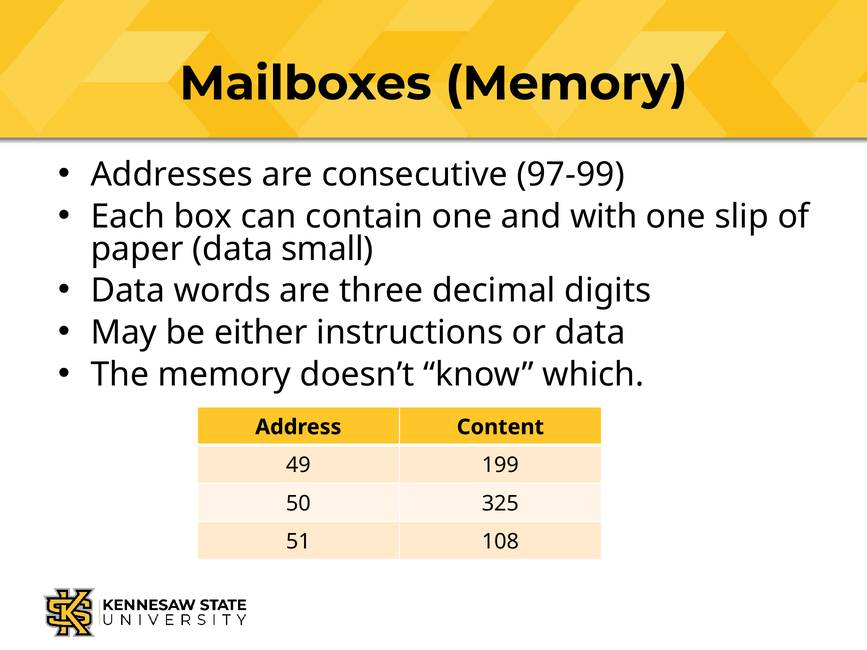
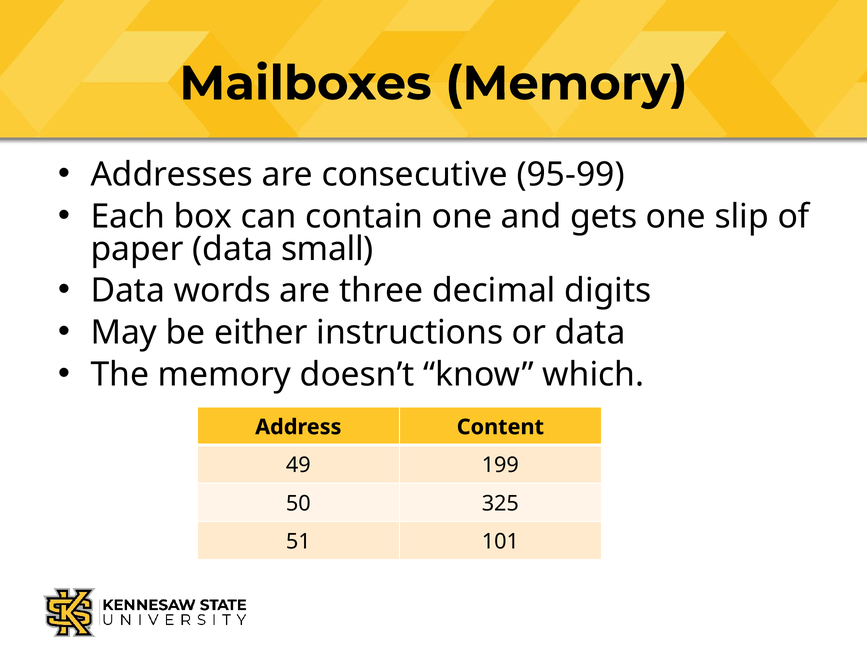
97-99: 97-99 -> 95-99 (571, 175)
with: with -> gets (604, 217)
108: 108 -> 101 (500, 542)
